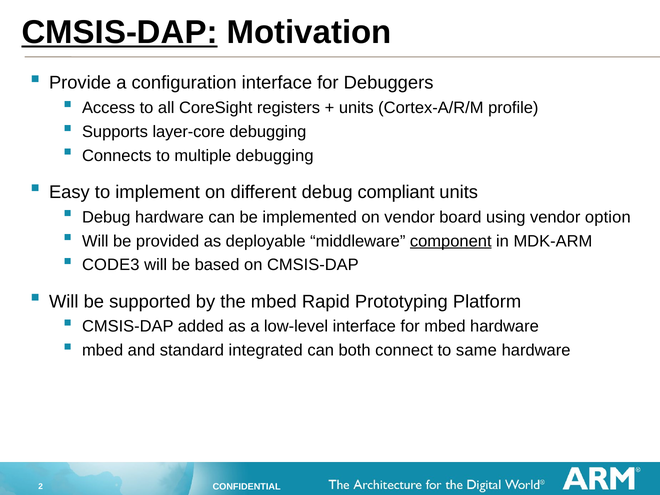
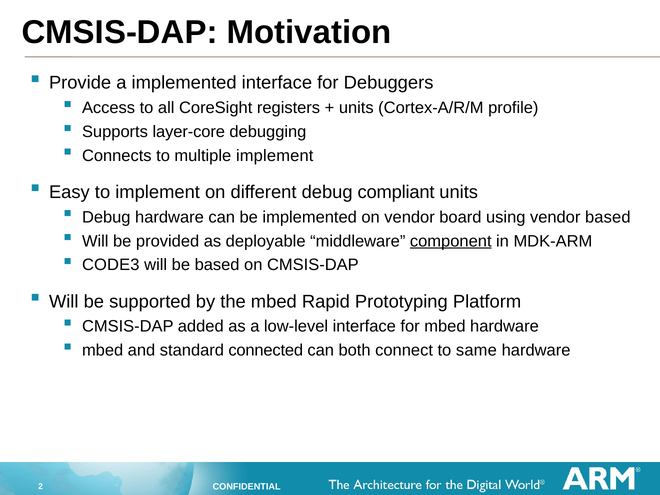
CMSIS-DAP underline: present -> none (120, 33)
a configuration: configuration -> implemented (184, 83)
multiple debugging: debugging -> implement (275, 156)
vendor option: option -> based (608, 217)
integrated: integrated -> connected (266, 350)
